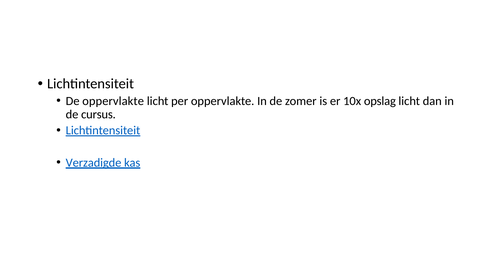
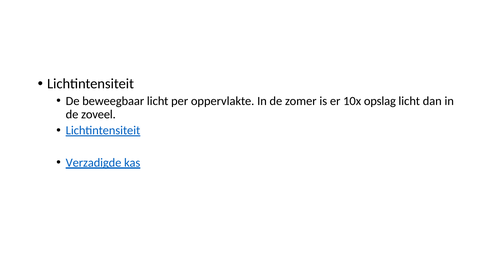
De oppervlakte: oppervlakte -> beweegbaar (113, 101)
cursus: cursus -> zoveel (98, 114)
